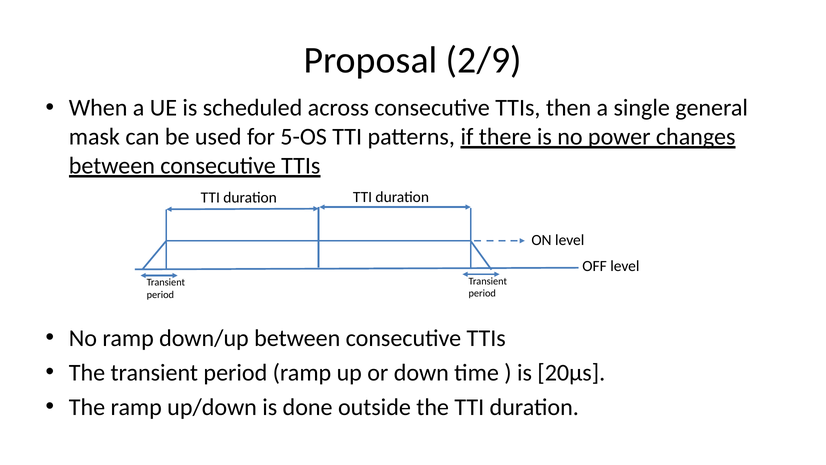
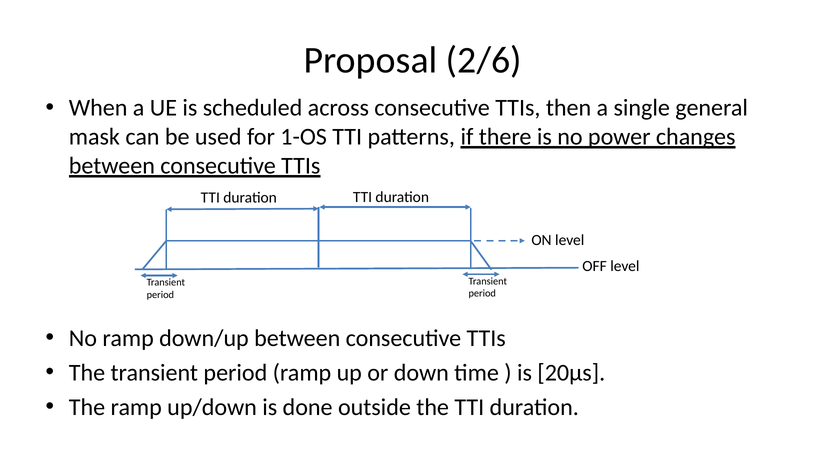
2/9: 2/9 -> 2/6 (484, 60)
5-OS: 5-OS -> 1-OS (304, 137)
